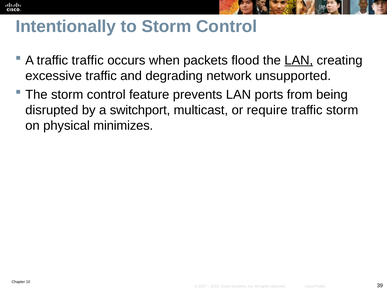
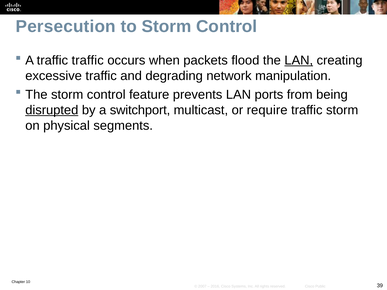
Intentionally: Intentionally -> Persecution (66, 27)
unsupported: unsupported -> manipulation (293, 76)
disrupted underline: none -> present (52, 110)
minimizes: minimizes -> segments (123, 126)
